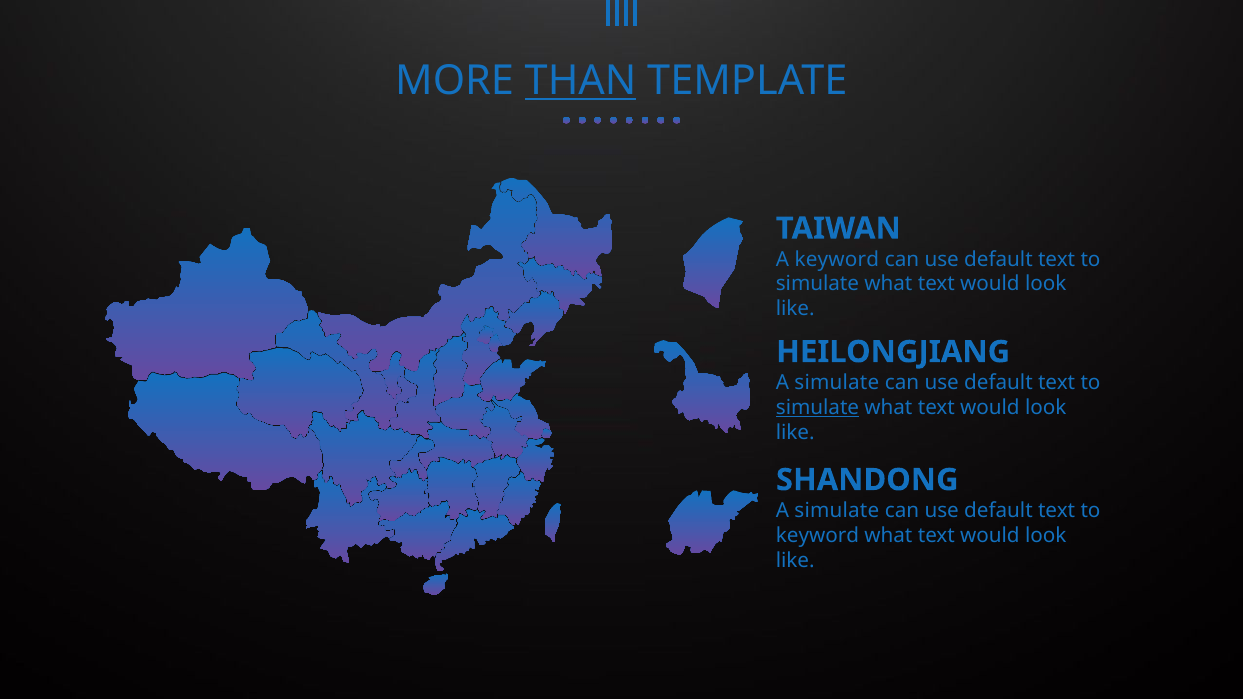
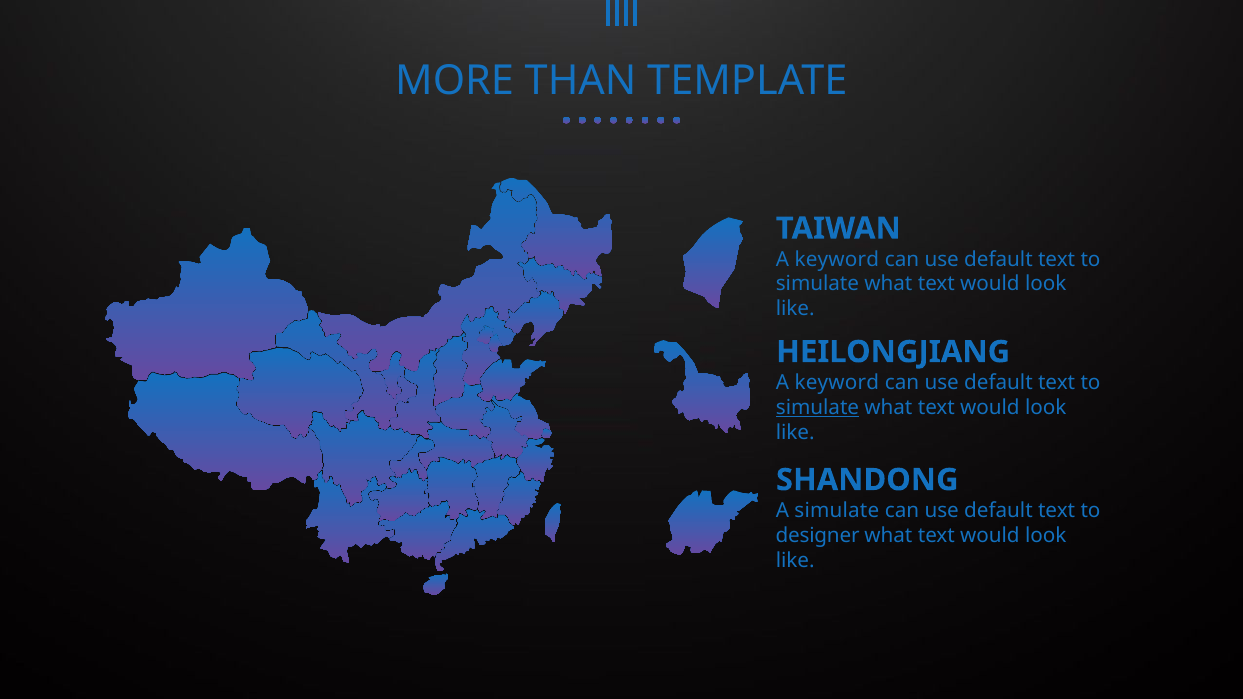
THAN underline: present -> none (581, 81)
simulate: simulate -> keyword (837, 383)
keyword: keyword -> designer (818, 536)
